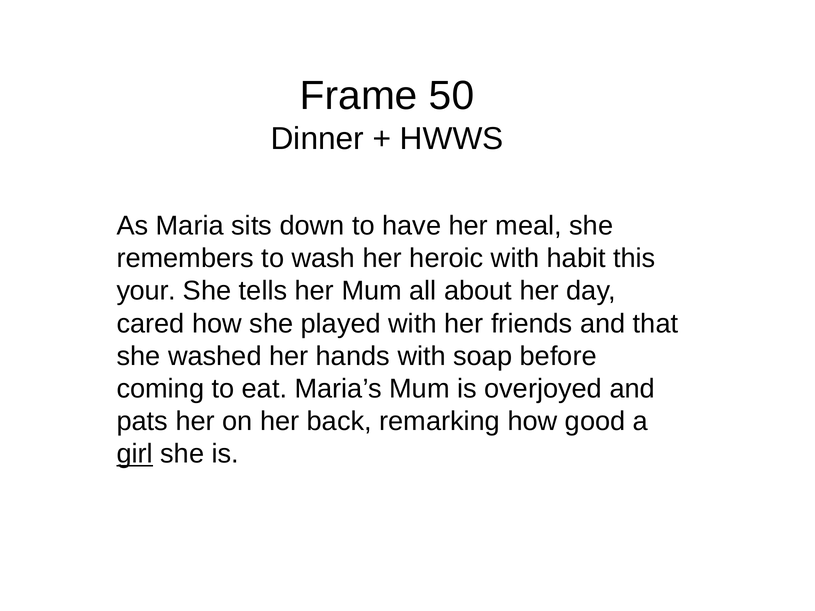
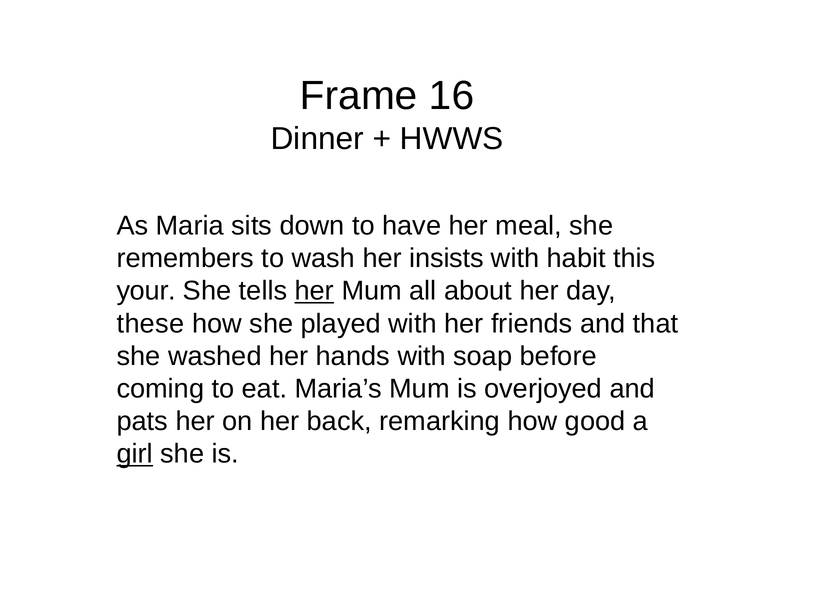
50: 50 -> 16 (452, 96)
heroic: heroic -> insists (447, 259)
her underline: none -> present (314, 291)
cared: cared -> these (150, 324)
